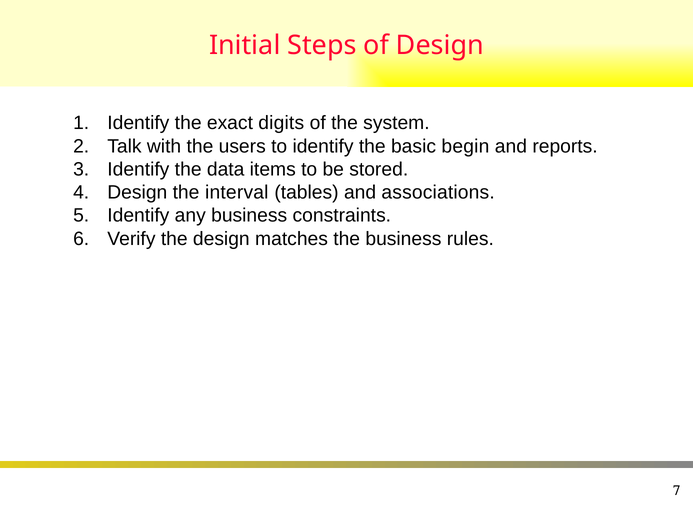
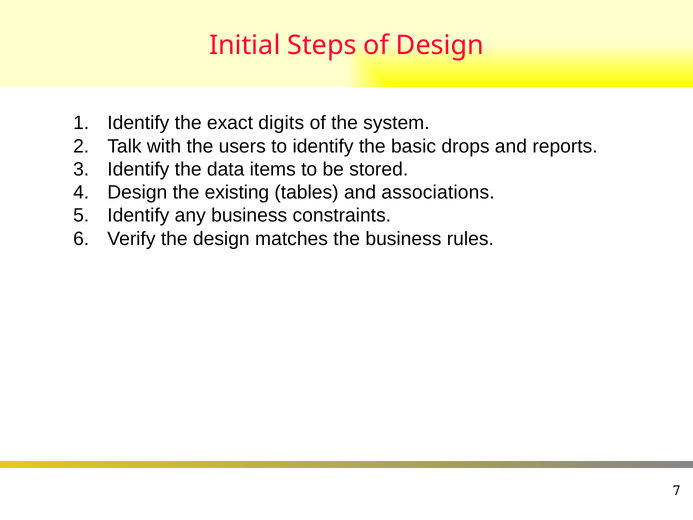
begin: begin -> drops (466, 146)
interval: interval -> existing (237, 192)
